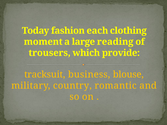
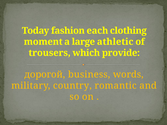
reading: reading -> athletic (115, 42)
tracksuit: tracksuit -> дорогой (45, 75)
blouse: blouse -> words (128, 75)
